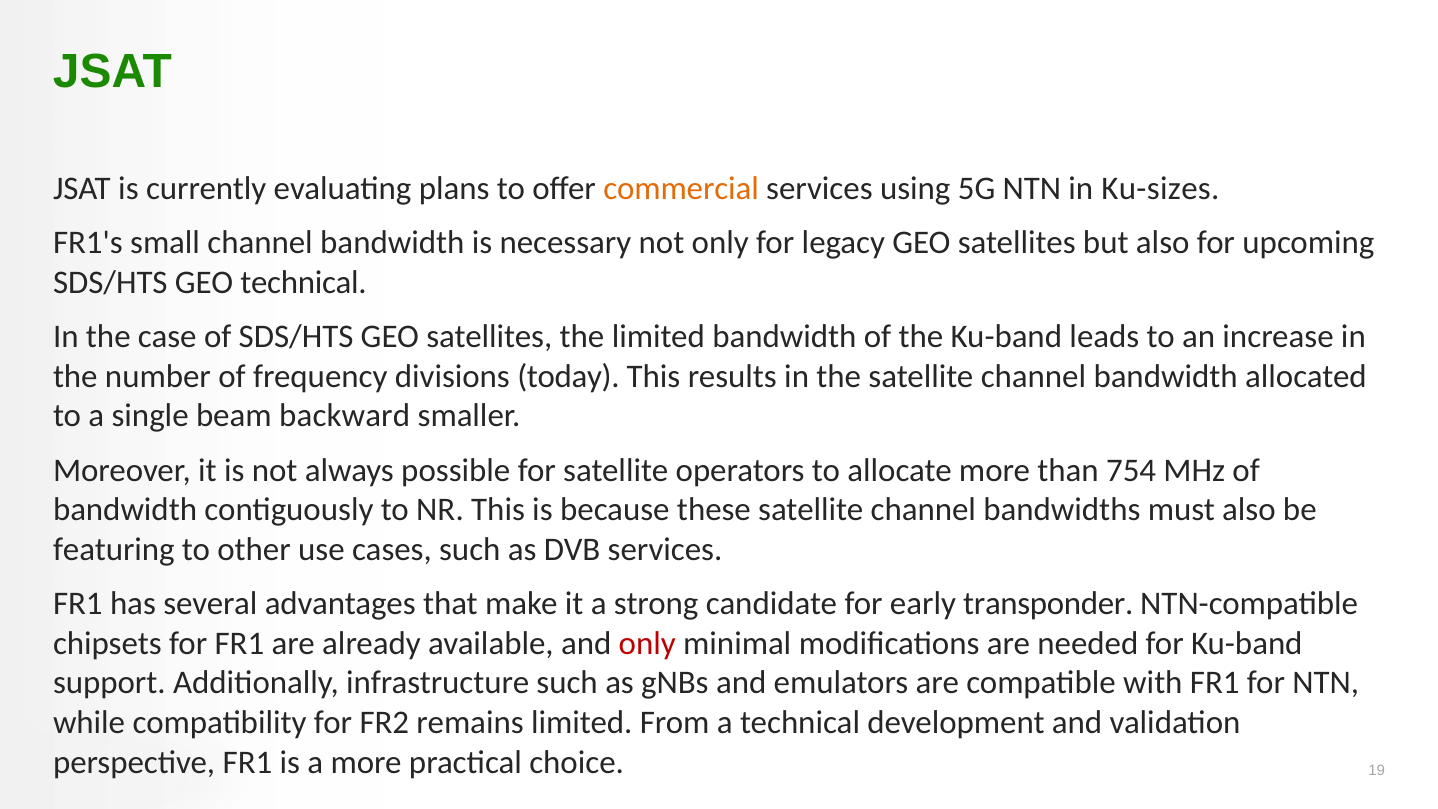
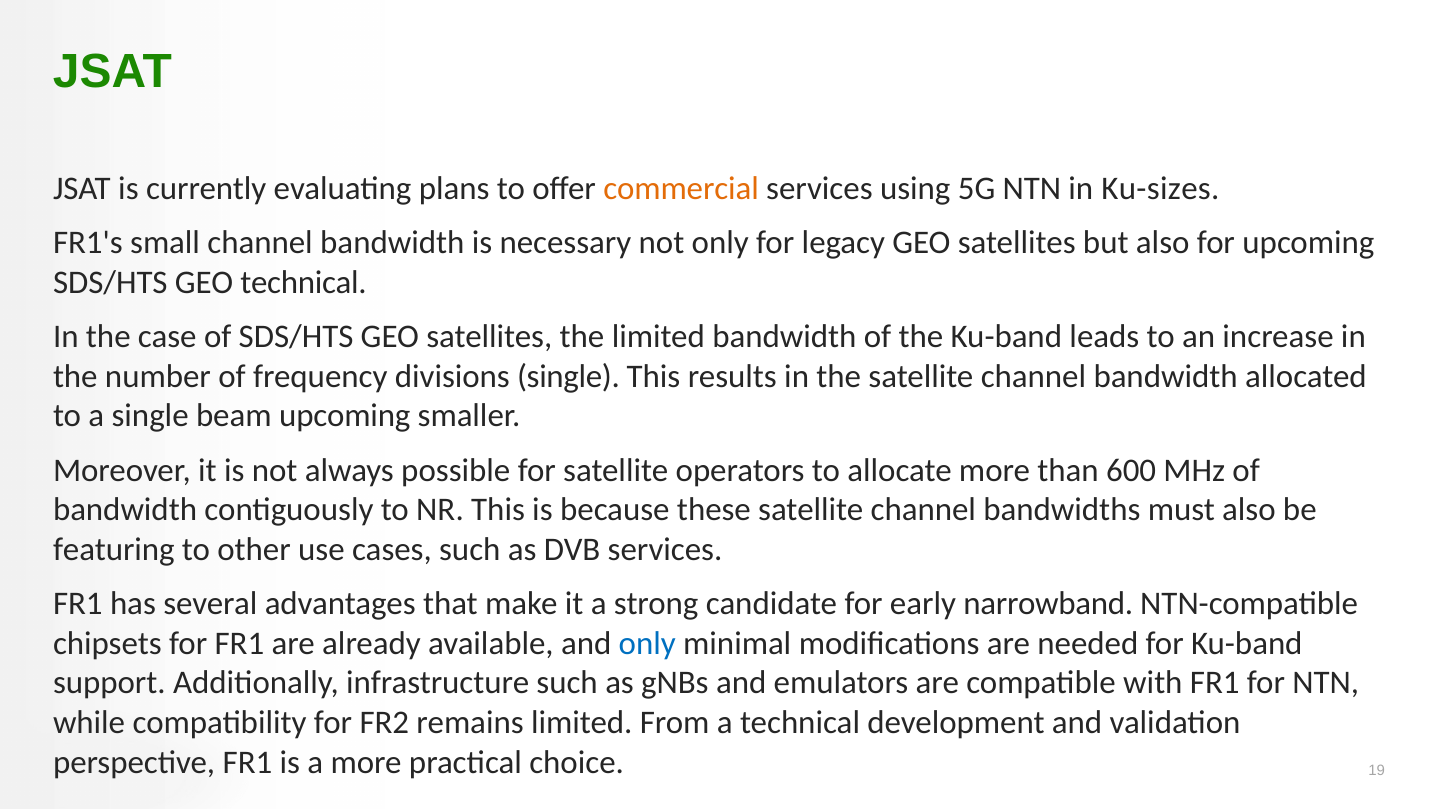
divisions today: today -> single (568, 376)
beam backward: backward -> upcoming (345, 416)
754: 754 -> 600 (1131, 470)
transponder: transponder -> narrowband (1048, 604)
only colour: red -> blue (647, 643)
